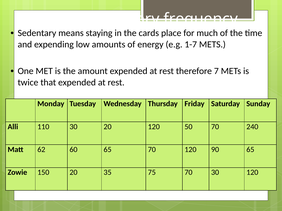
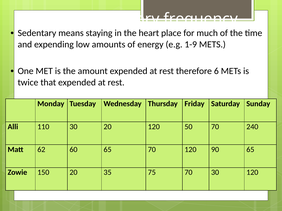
cards: cards -> heart (149, 33)
1-7: 1-7 -> 1-9 (191, 44)
7: 7 -> 6 (216, 71)
